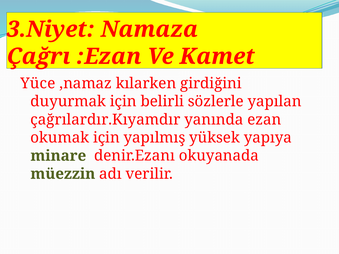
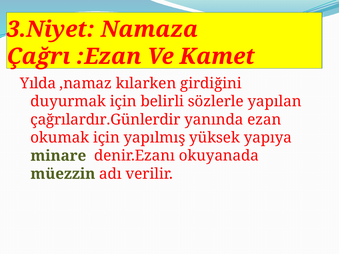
Yüce: Yüce -> Yılda (38, 84)
çağrılardır.Kıyamdır: çağrılardır.Kıyamdır -> çağrılardır.Günlerdir (106, 120)
